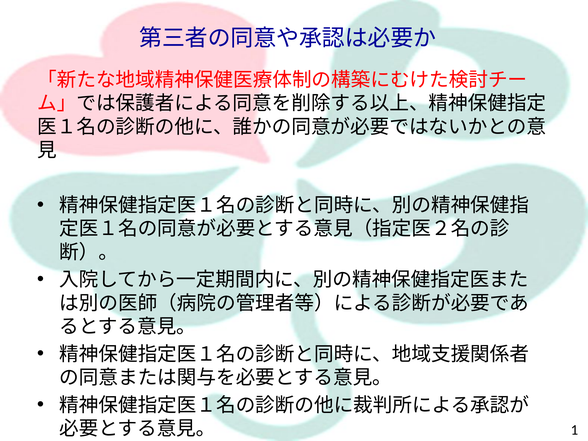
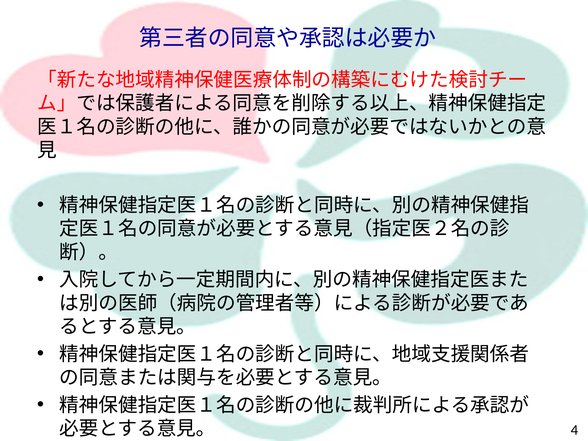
1: 1 -> 4 (574, 430)
